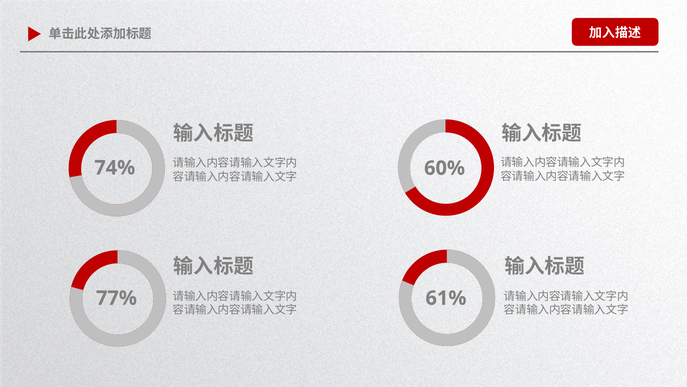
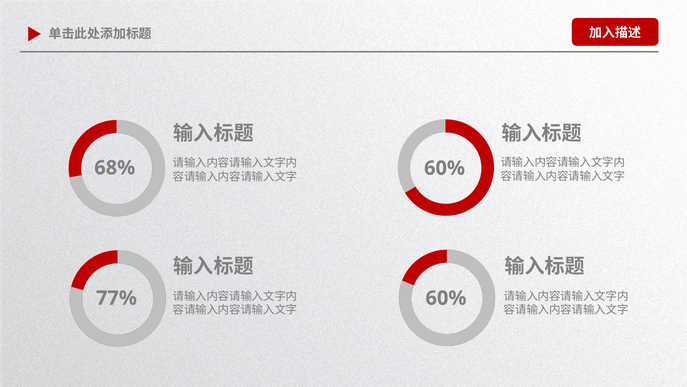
74%: 74% -> 68% (115, 168)
77% 61%: 61% -> 60% (446, 298)
